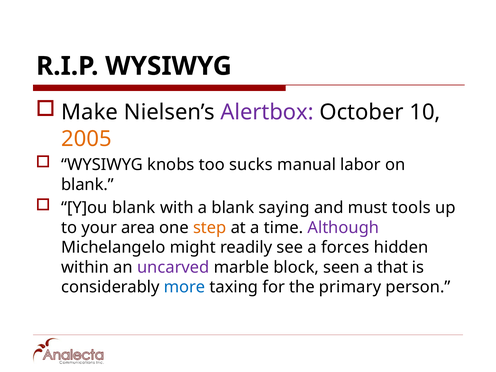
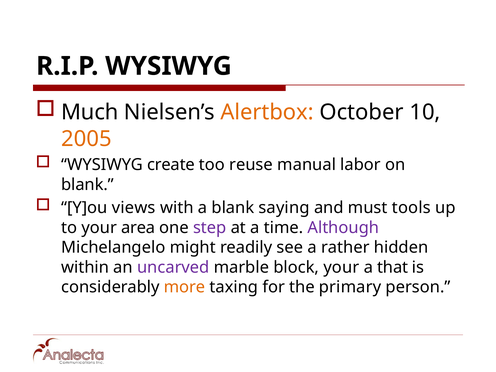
Make: Make -> Much (90, 112)
Alertbox colour: purple -> orange (267, 112)
knobs: knobs -> create (171, 165)
sucks: sucks -> reuse (251, 165)
Y]ou blank: blank -> views (134, 208)
step colour: orange -> purple (210, 228)
forces: forces -> rather (345, 248)
block seen: seen -> your (341, 267)
more colour: blue -> orange (185, 287)
